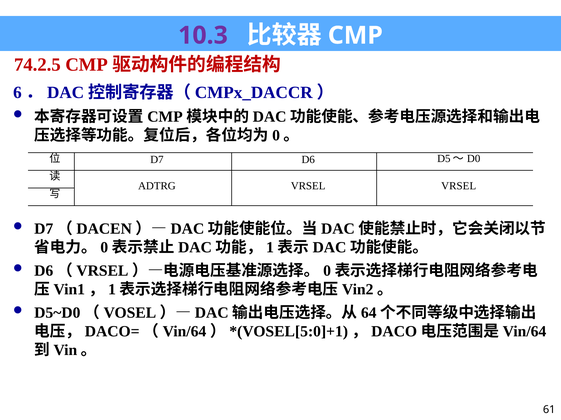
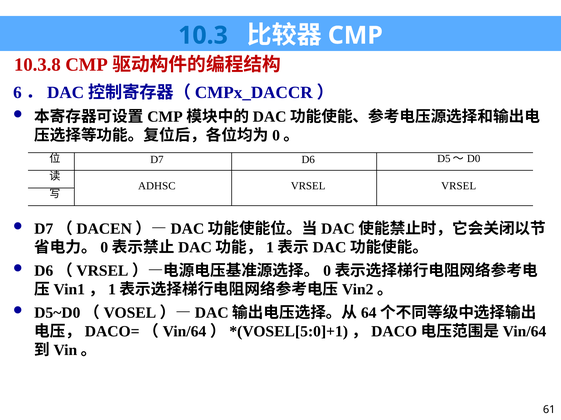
10.3 colour: purple -> blue (203, 35)
74.2.5: 74.2.5 -> 10.3.8 (37, 65)
ADTRG: ADTRG -> ADHSC (157, 186)
